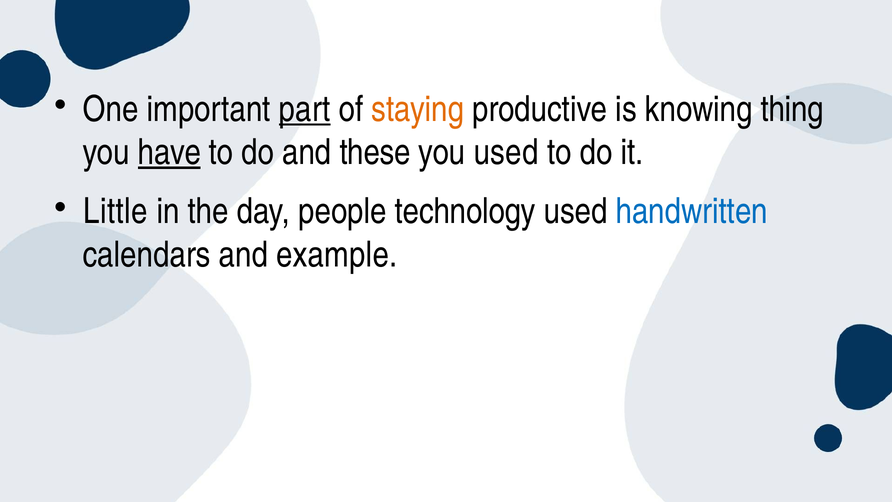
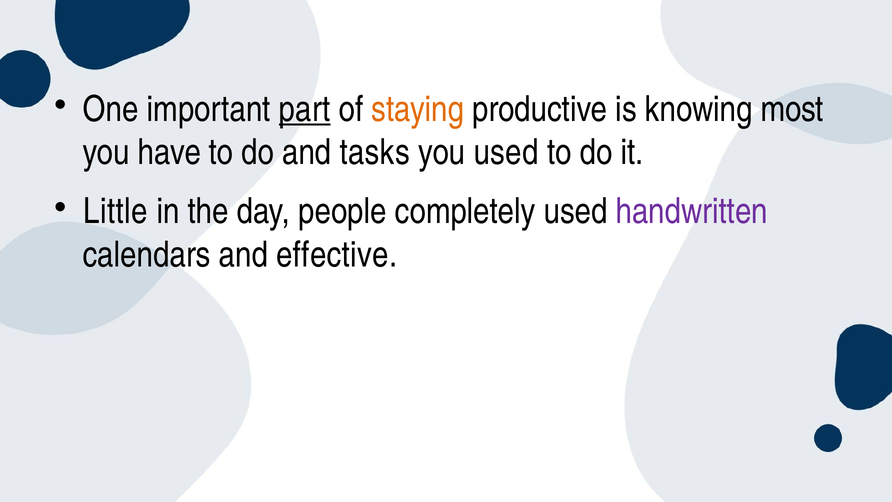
thing: thing -> most (792, 109)
have underline: present -> none (169, 152)
these: these -> tasks (375, 152)
technology: technology -> completely (465, 211)
handwritten colour: blue -> purple (692, 211)
example: example -> effective (337, 255)
